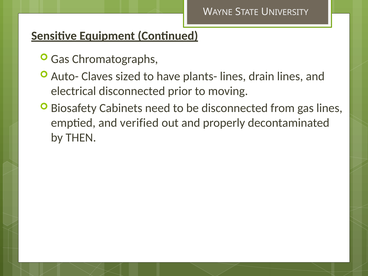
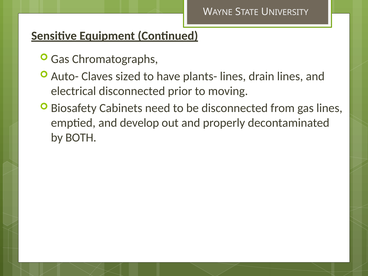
verified: verified -> develop (139, 123)
THEN: THEN -> BOTH (81, 138)
